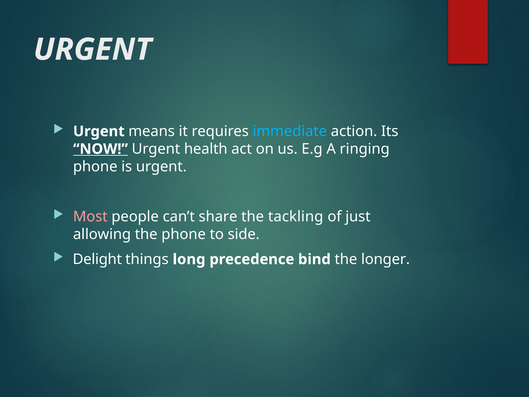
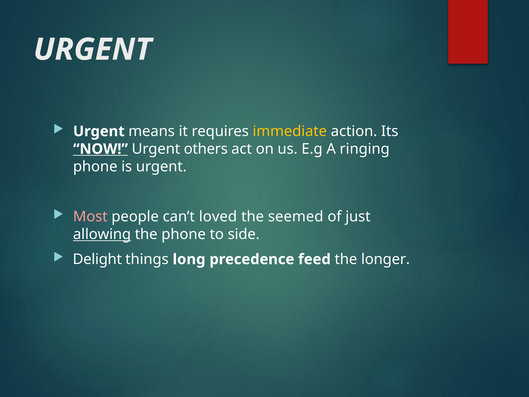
immediate colour: light blue -> yellow (290, 131)
health: health -> others (206, 149)
share: share -> loved (218, 217)
tackling: tackling -> seemed (296, 217)
allowing underline: none -> present (102, 234)
bind: bind -> feed (314, 259)
